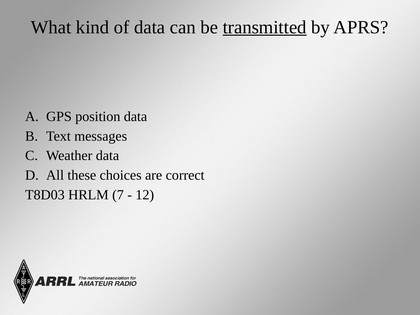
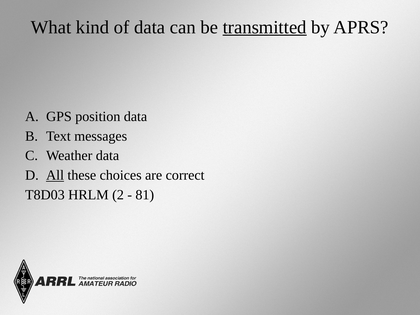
All underline: none -> present (55, 175)
7: 7 -> 2 (118, 195)
12: 12 -> 81 (145, 195)
